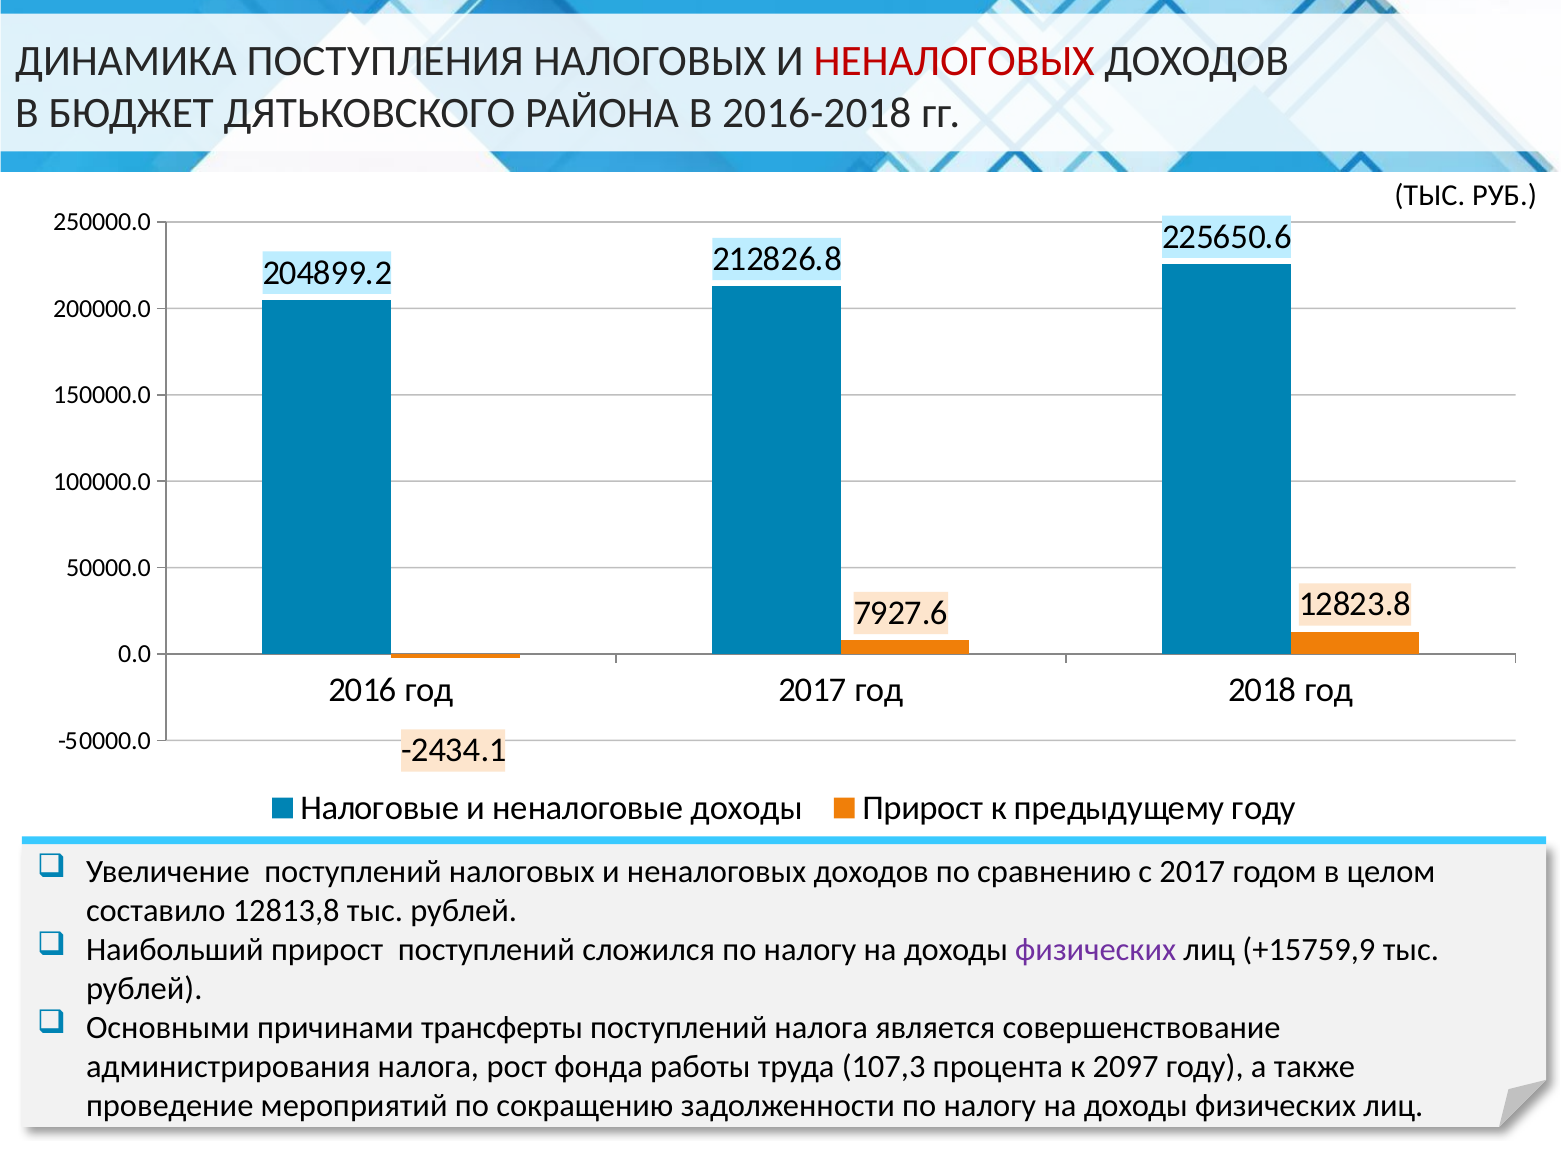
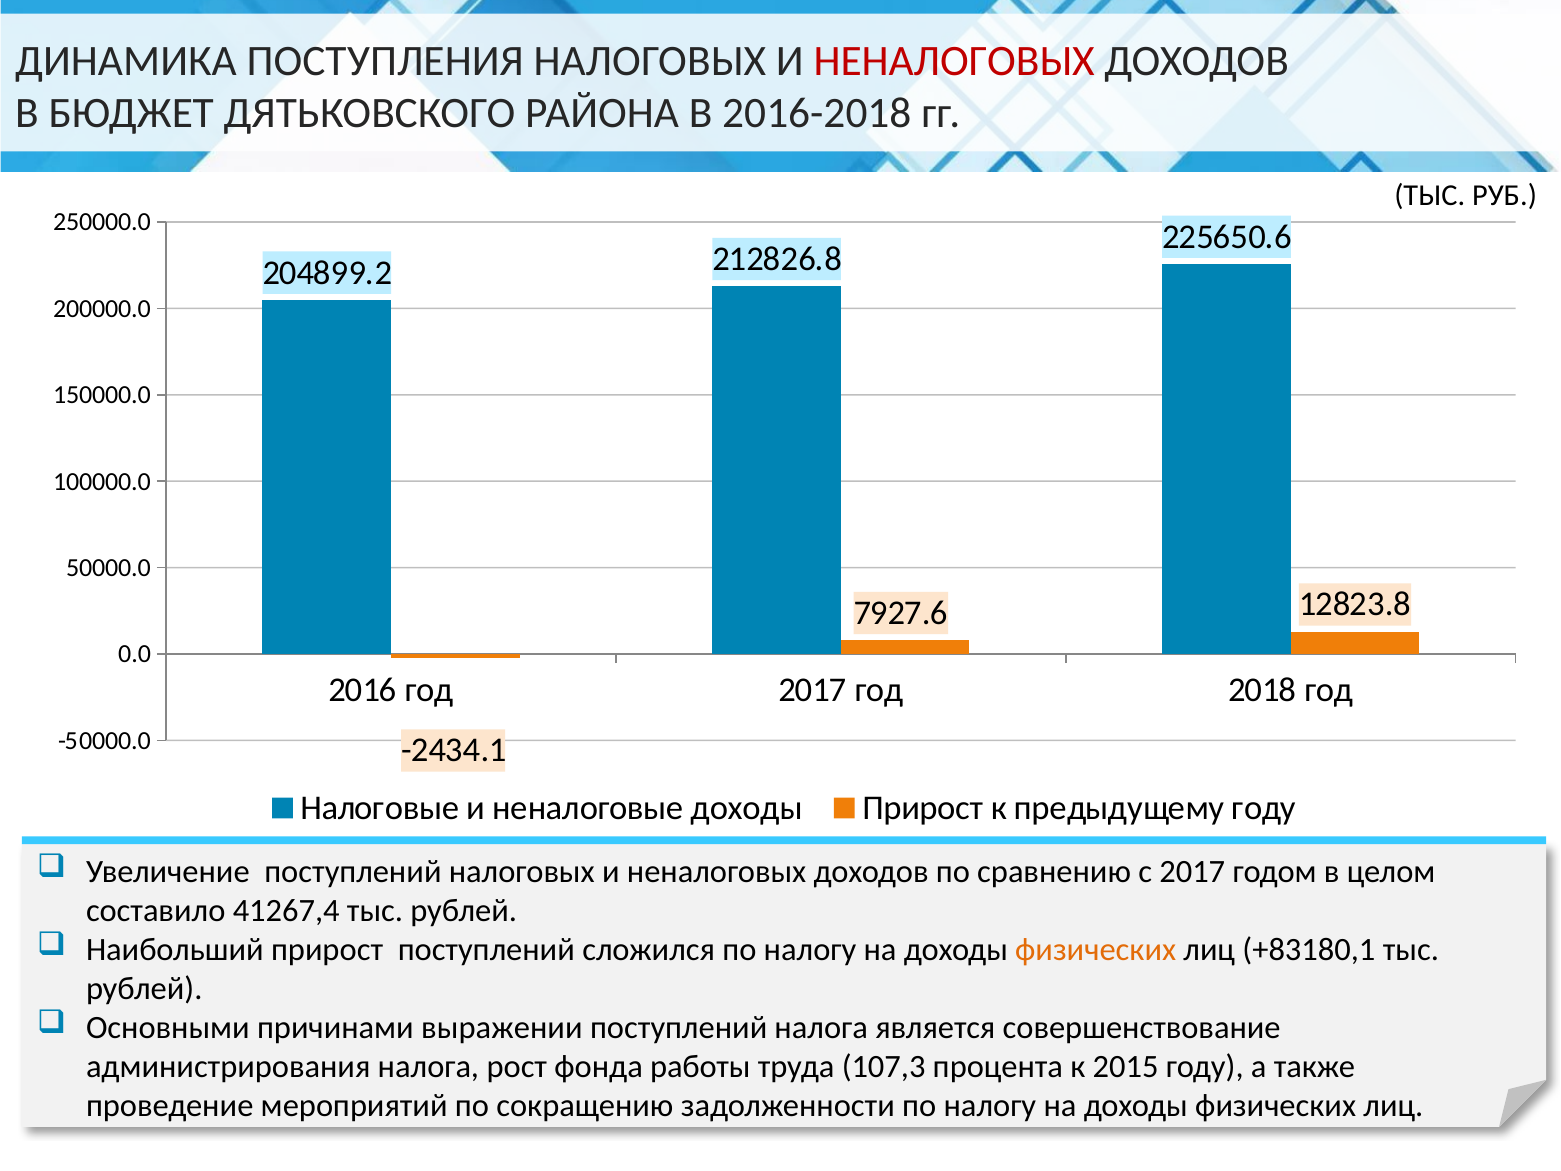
12813,8: 12813,8 -> 41267,4 (286, 911)
физических colour: purple -> orange (1096, 950)
+15759,9: +15759,9 -> +83180,1 (1309, 950)
трансферты: трансферты -> выражении (502, 1028)
2097: 2097 -> 2015 (1126, 1067)
